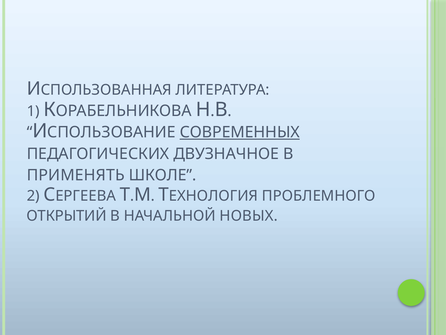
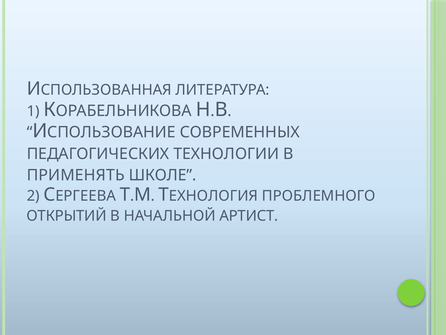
СОВРЕМЕННЫХ underline: present -> none (240, 132)
ДВУЗНАЧНОЕ: ДВУЗНАЧНОЕ -> ТЕХНОЛОГИИ (226, 154)
НОВЫХ: НОВЫХ -> АРТИСТ (249, 216)
